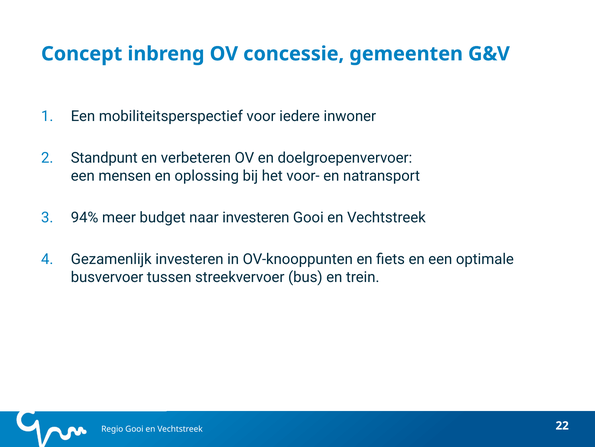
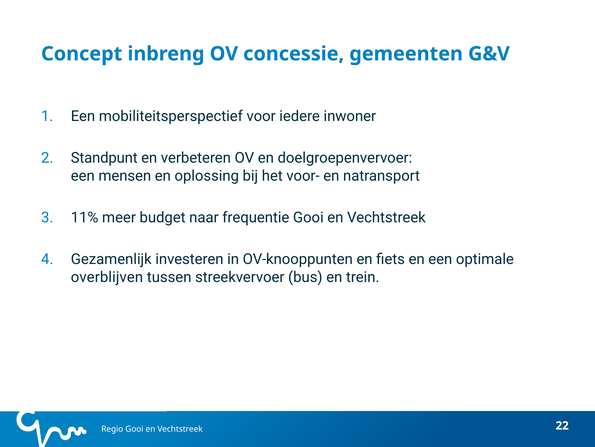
94%: 94% -> 11% (85, 217)
naar investeren: investeren -> frequentie (256, 217)
busvervoer: busvervoer -> overblijven (107, 277)
